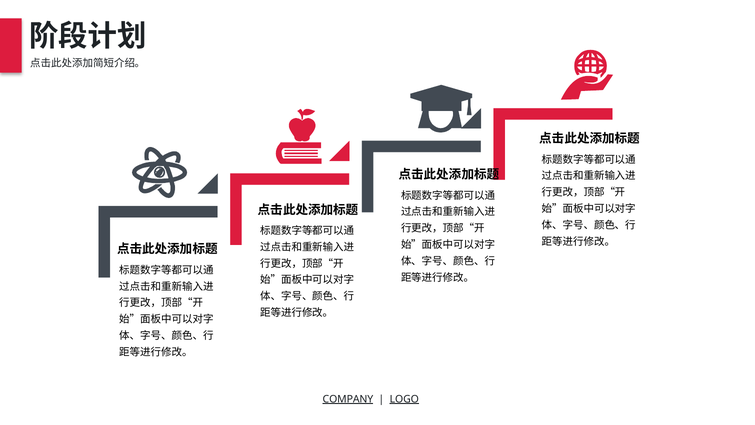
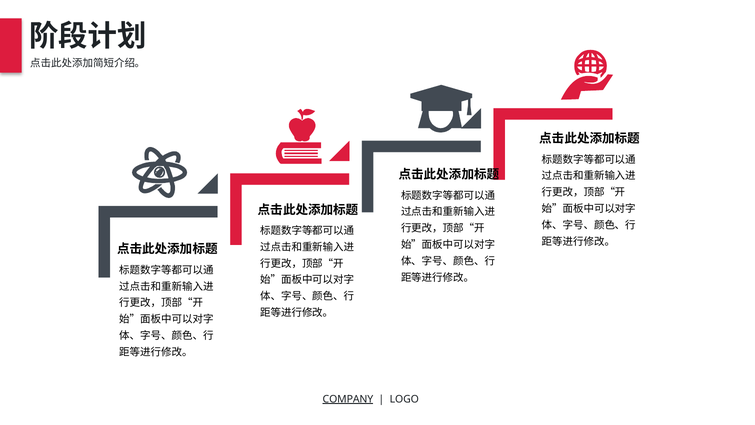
LOGO underline: present -> none (404, 399)
